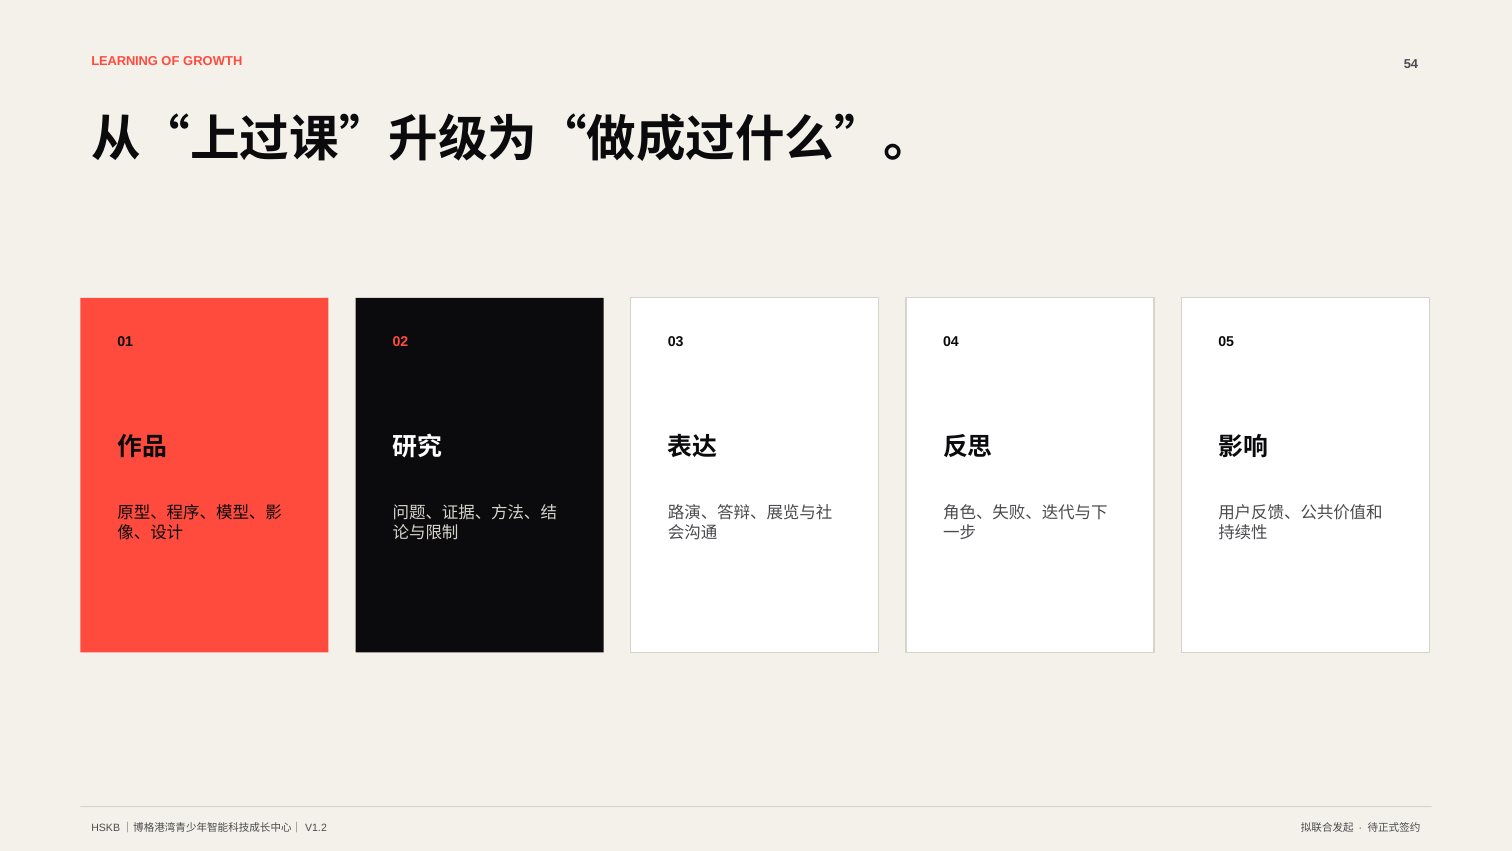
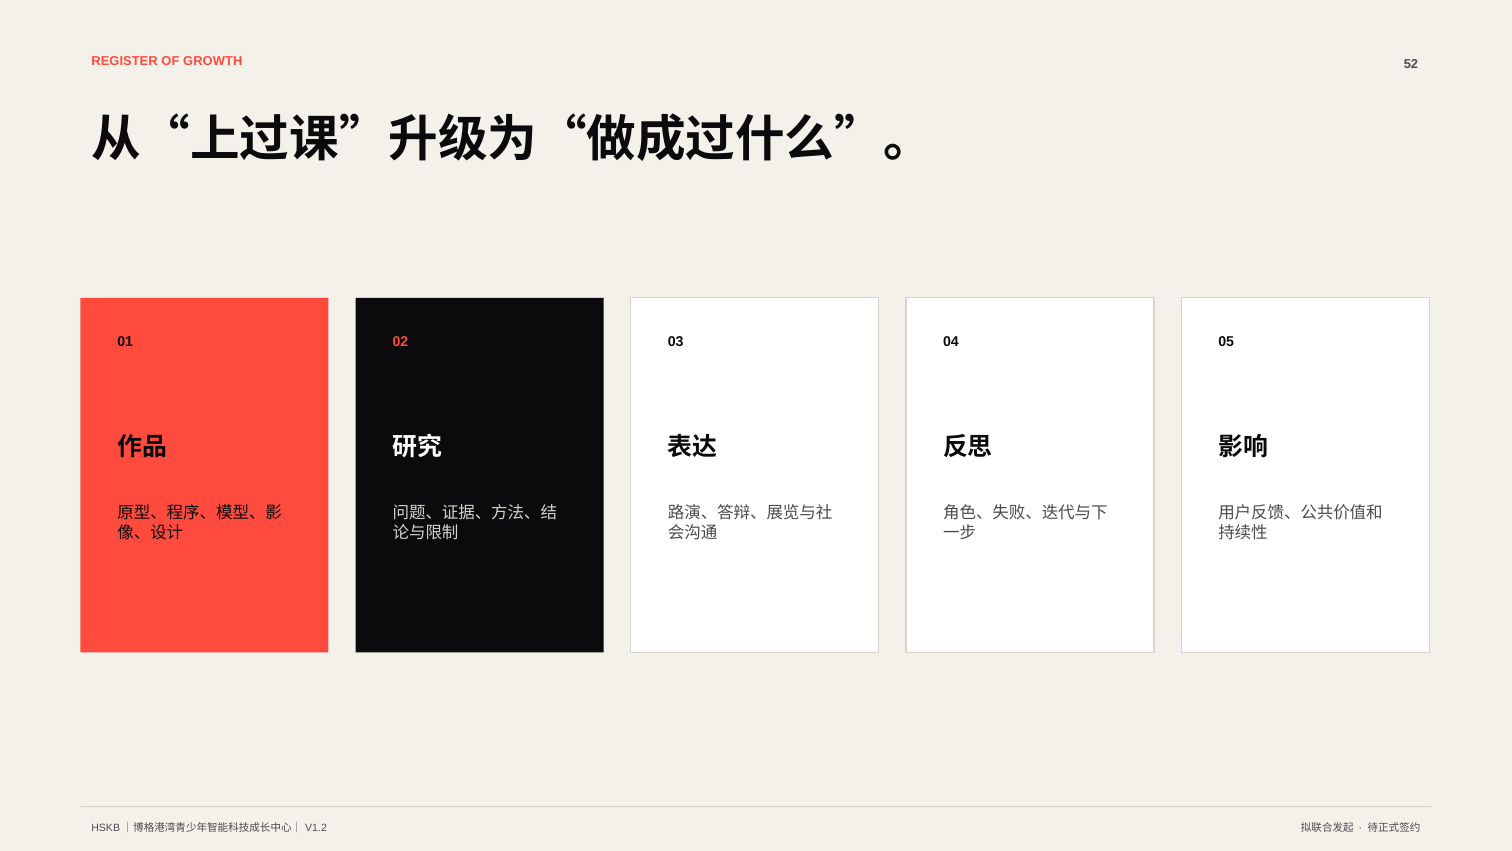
LEARNING: LEARNING -> REGISTER (125, 62)
54: 54 -> 52 (1411, 64)
